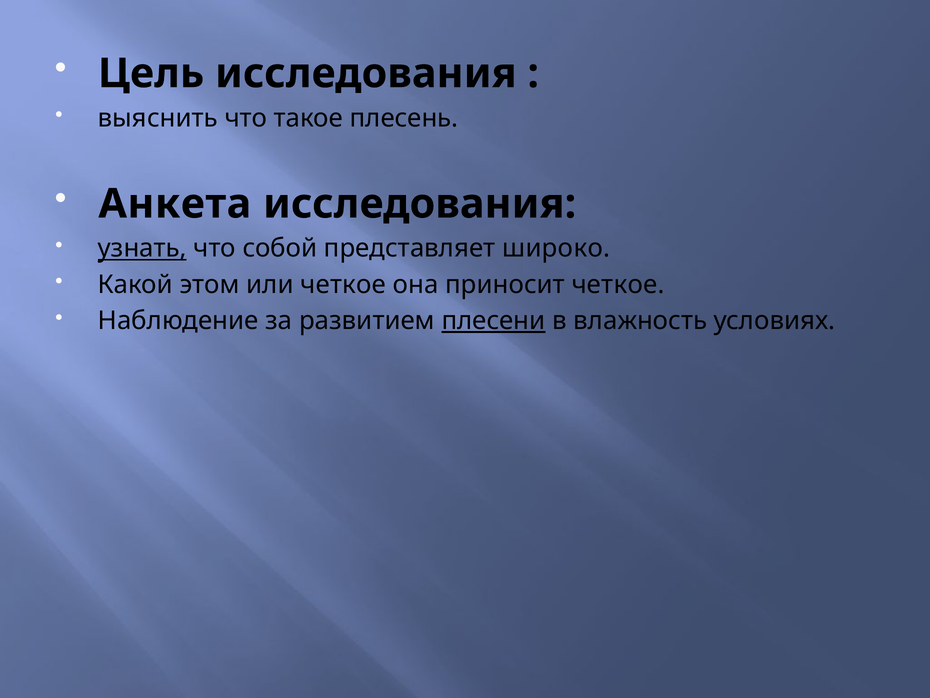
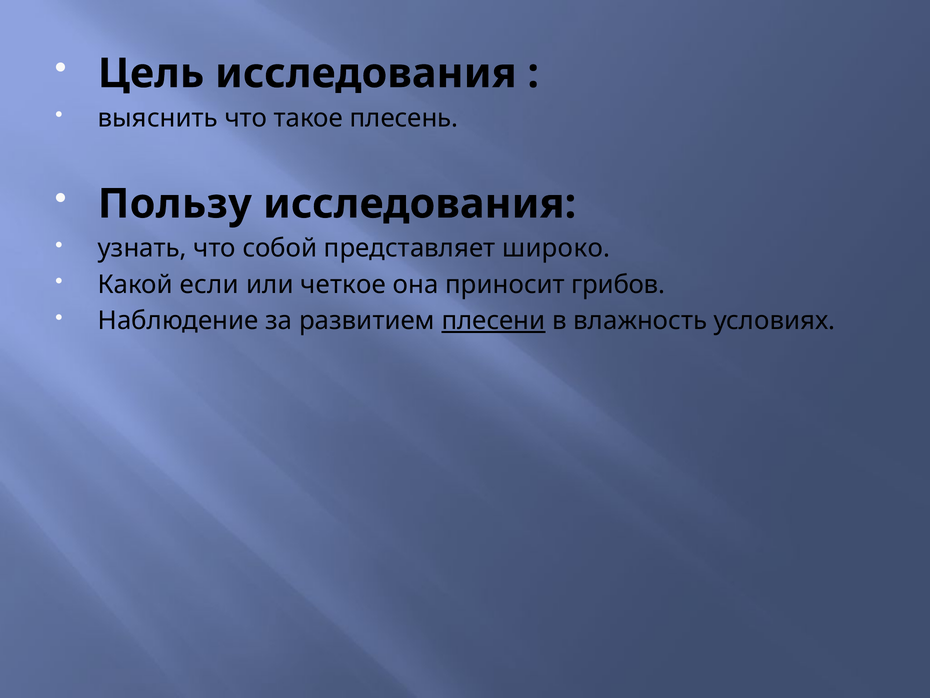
Анкета: Анкета -> Пользу (175, 204)
узнать underline: present -> none (142, 248)
этом: этом -> если (209, 284)
приносит четкое: четкое -> грибов (618, 284)
